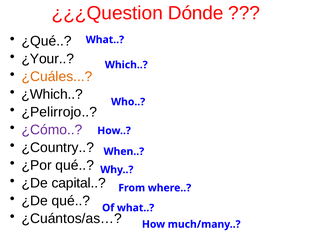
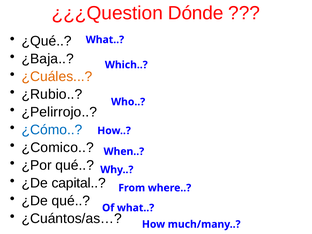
¿Your: ¿Your -> ¿Baja (48, 59)
¿Which: ¿Which -> ¿Rubio (52, 94)
¿Cómo colour: purple -> blue (52, 130)
¿Country: ¿Country -> ¿Comico (58, 148)
